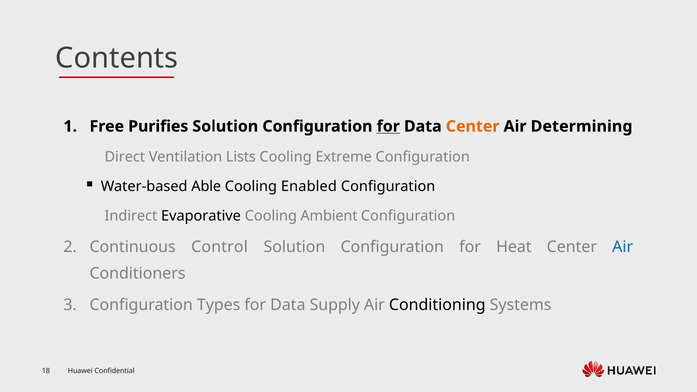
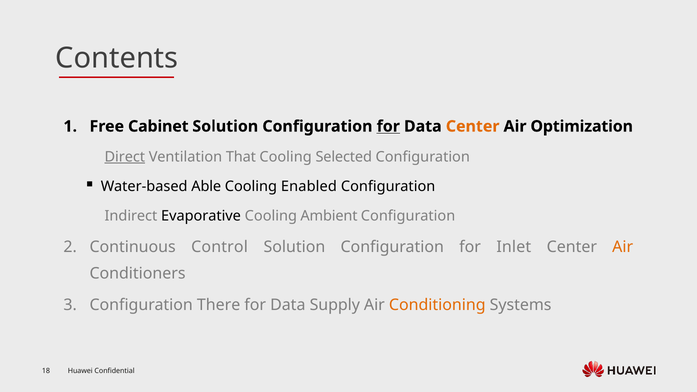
Purifies: Purifies -> Cabinet (158, 126)
Determining: Determining -> Optimization (582, 126)
Direct underline: none -> present (125, 157)
Lists: Lists -> That (241, 157)
Extreme: Extreme -> Selected (344, 157)
Heat: Heat -> Inlet (514, 247)
Air colour: blue -> orange (623, 247)
Types: Types -> There (219, 305)
Conditioning colour: black -> orange (437, 305)
